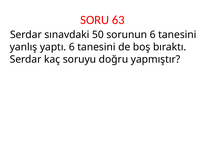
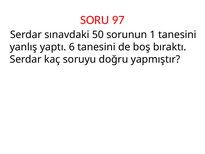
63: 63 -> 97 (118, 20)
sorunun 6: 6 -> 1 (153, 35)
